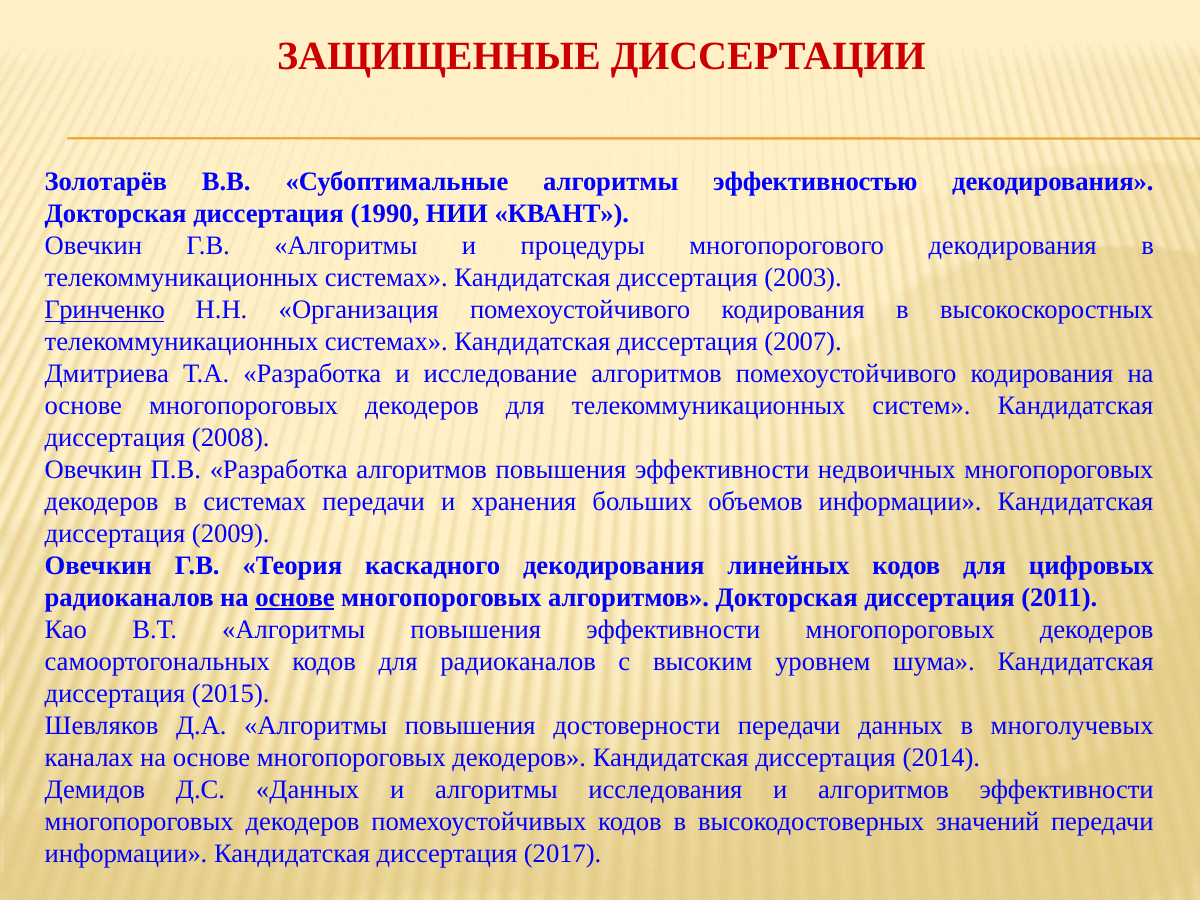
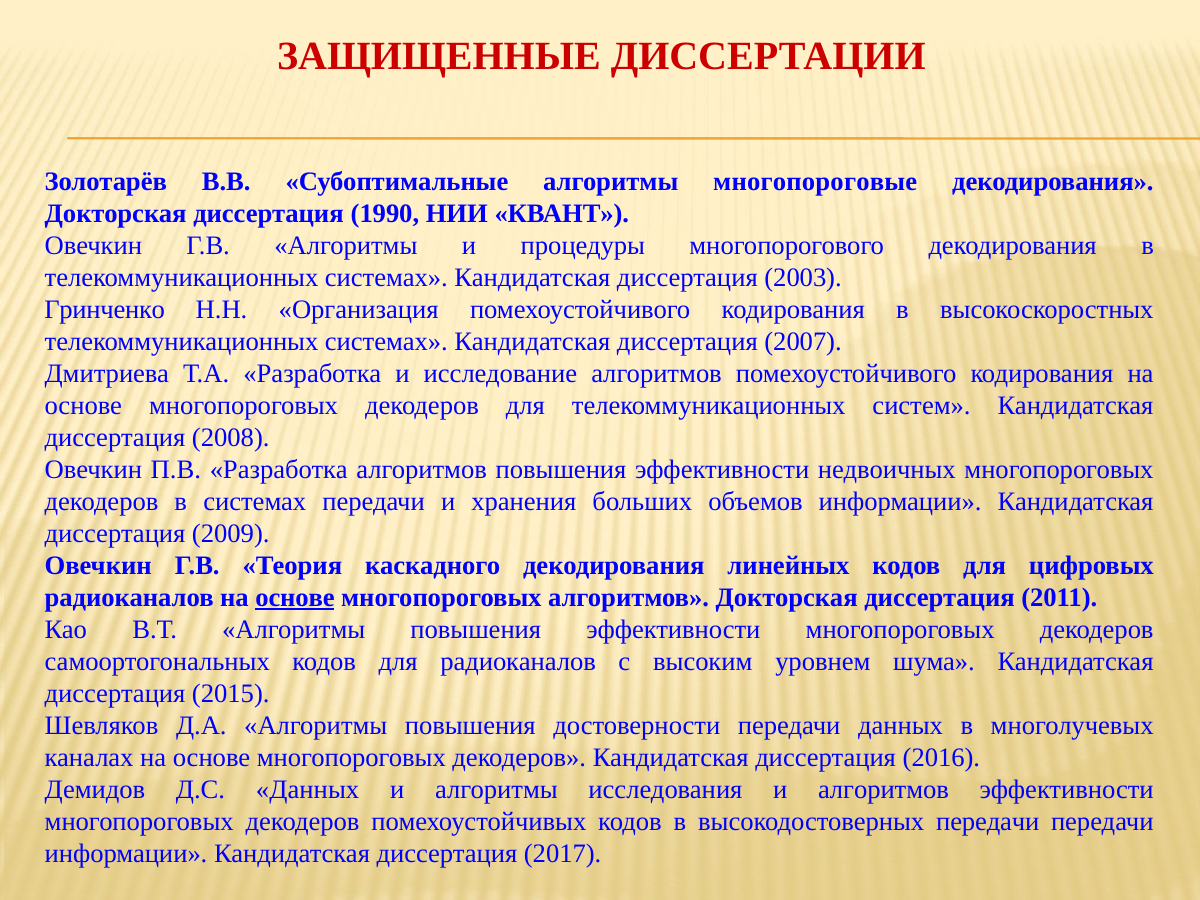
эффективностью: эффективностью -> многопороговые (815, 182)
Гринченко underline: present -> none (105, 310)
2014: 2014 -> 2016 (941, 758)
высокодостоверных значений: значений -> передачи (988, 822)
